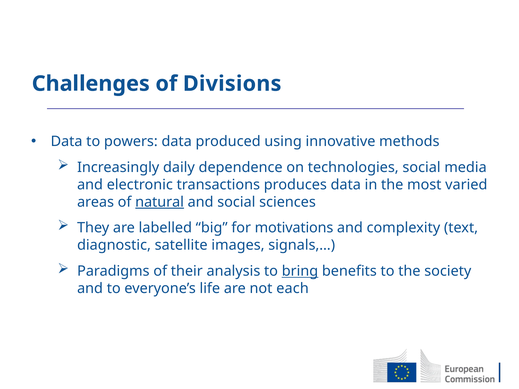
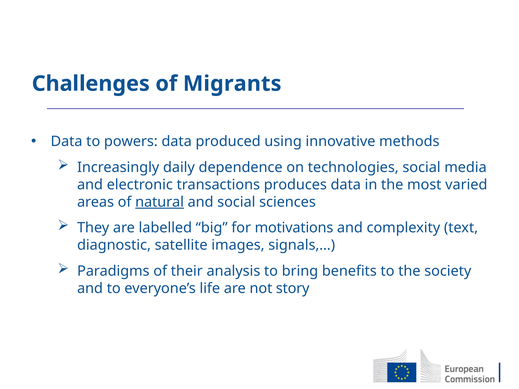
Divisions: Divisions -> Migrants (232, 84)
bring underline: present -> none (300, 271)
each: each -> story (293, 289)
